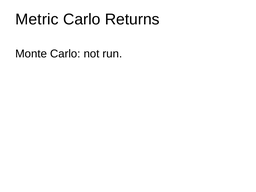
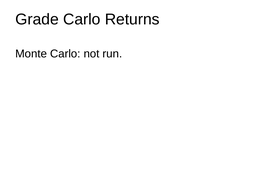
Metric: Metric -> Grade (37, 19)
